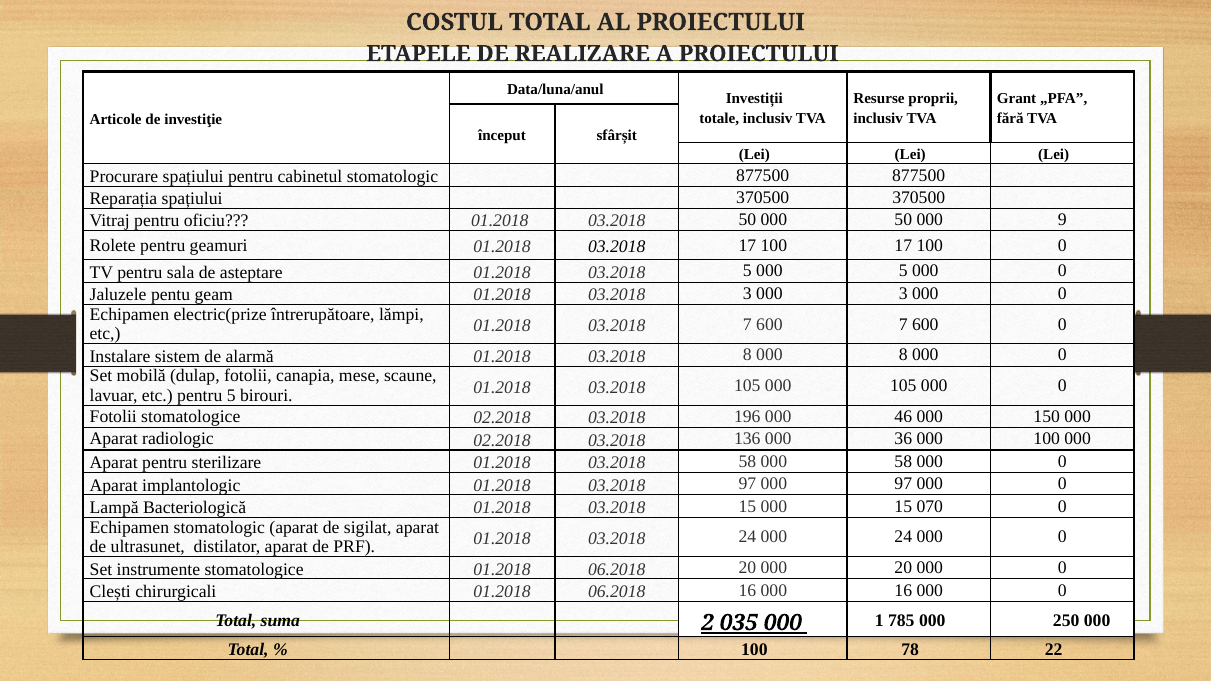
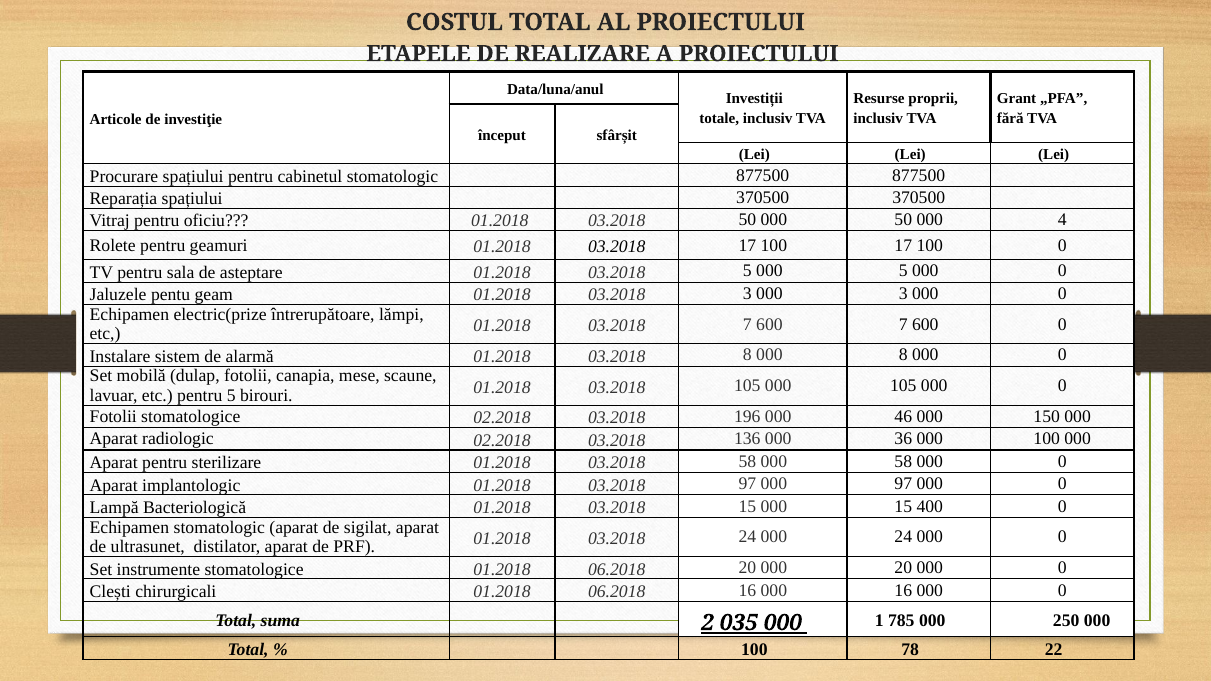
9: 9 -> 4 (1062, 219)
070: 070 -> 400 (930, 506)
